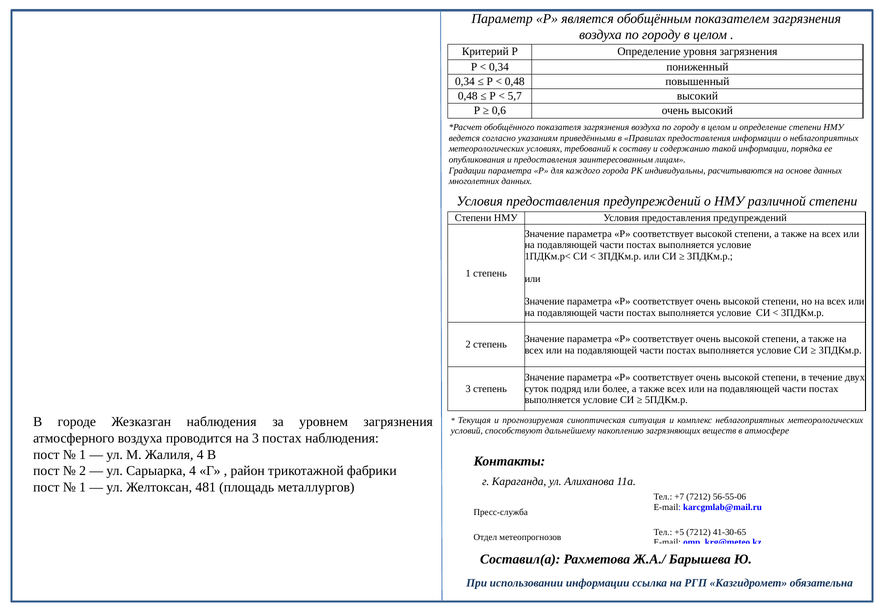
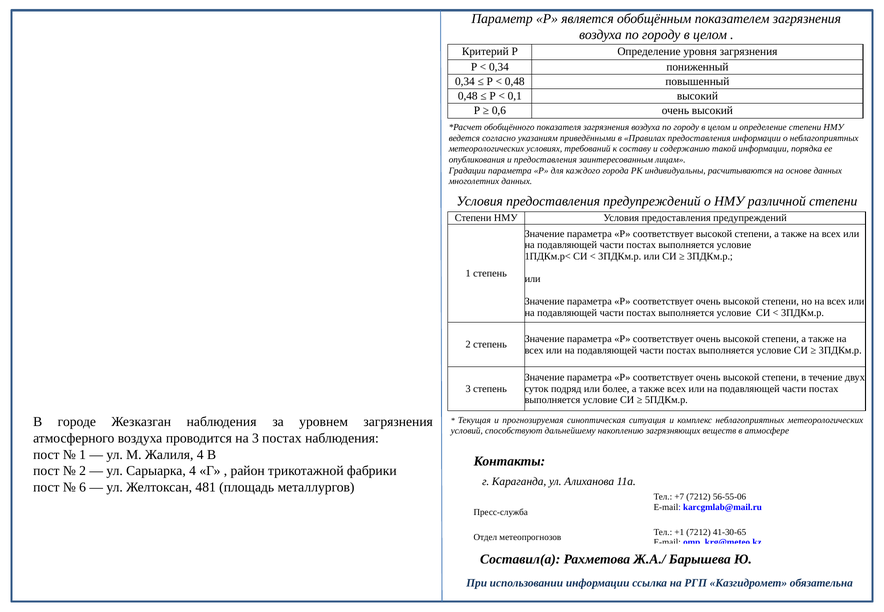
5,7: 5,7 -> 0,1 (515, 96)
1: 1 -> 6 (83, 487)
+5: +5 -> +1 (679, 532)
